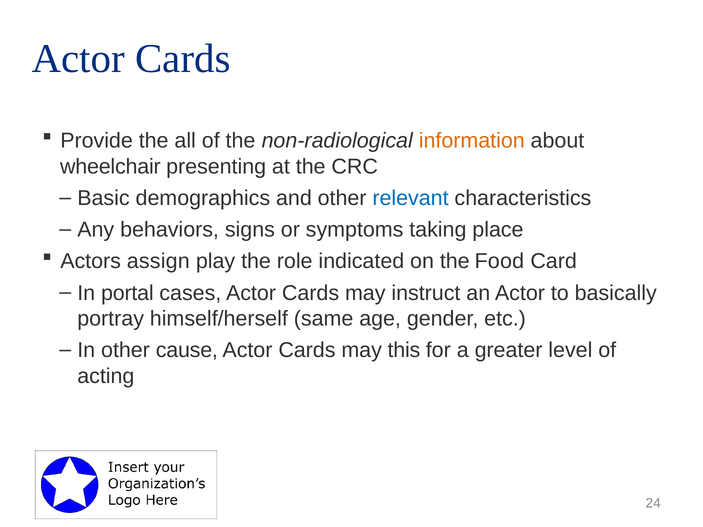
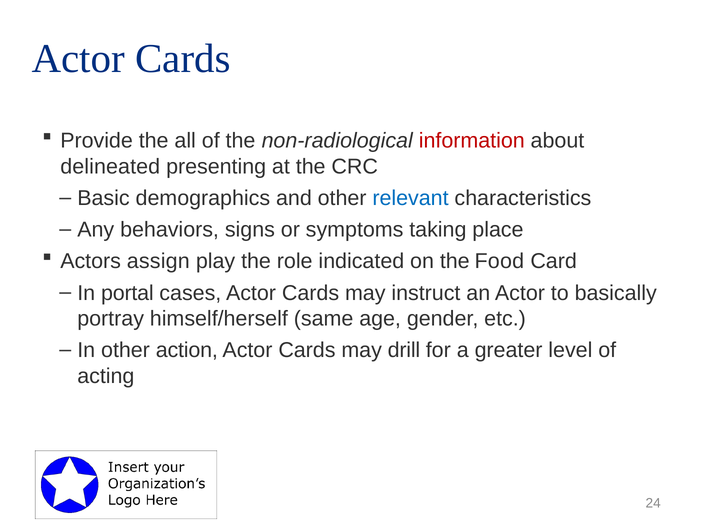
information colour: orange -> red (472, 141)
wheelchair: wheelchair -> delineated (110, 167)
cause: cause -> action (187, 350)
this: this -> drill (404, 350)
